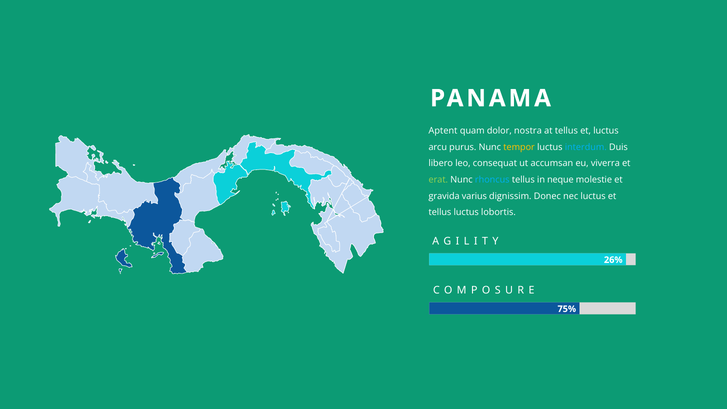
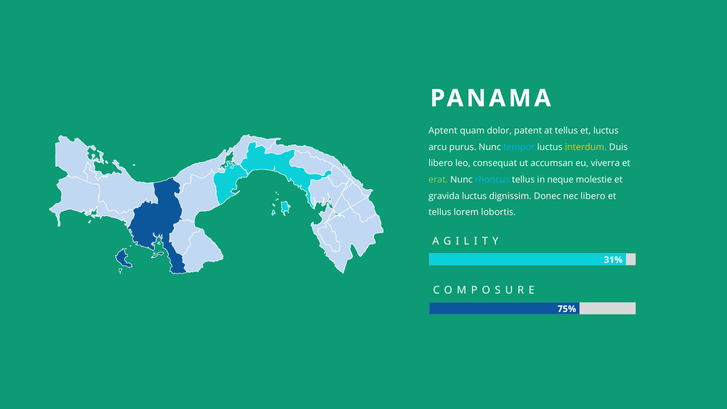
nostra: nostra -> patent (528, 131)
tempor colour: yellow -> light blue (519, 147)
interdum colour: light blue -> yellow (586, 147)
gravida varius: varius -> luctus (474, 196)
nec luctus: luctus -> libero (593, 196)
tellus luctus: luctus -> lorem (466, 212)
26%: 26% -> 31% (613, 260)
